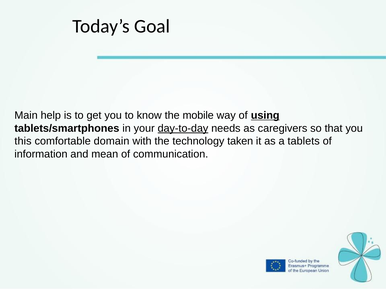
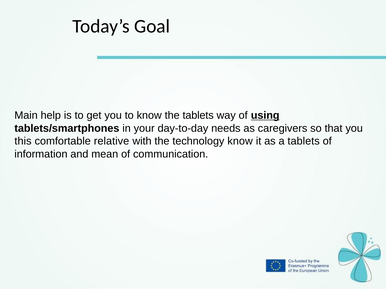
the mobile: mobile -> tablets (198, 116)
day-to-day underline: present -> none (183, 128)
domain: domain -> relative (112, 141)
technology taken: taken -> know (240, 141)
